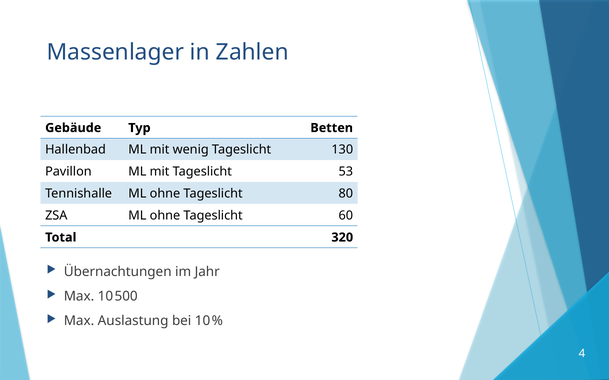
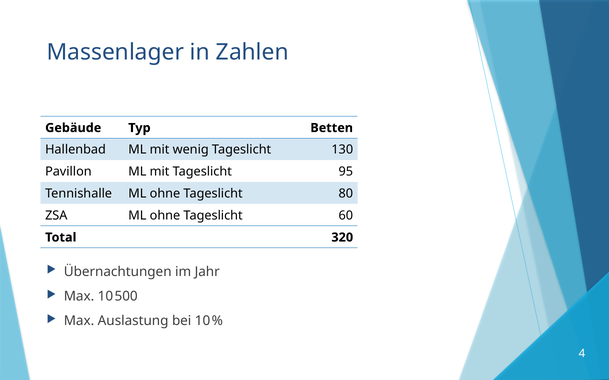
53: 53 -> 95 (346, 172)
